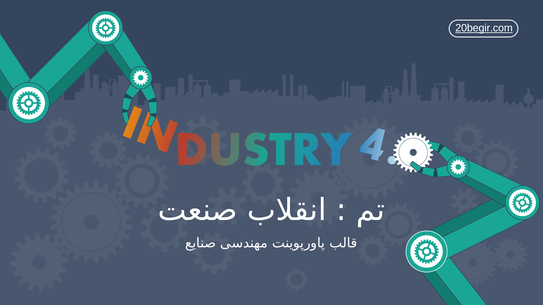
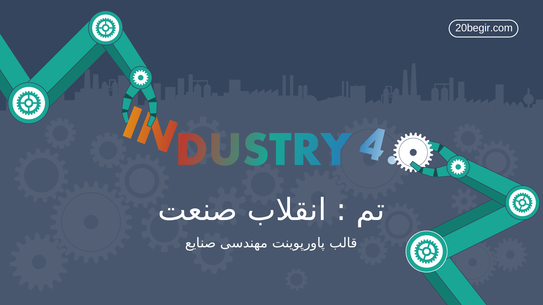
20begir.com underline: present -> none (484, 28)
